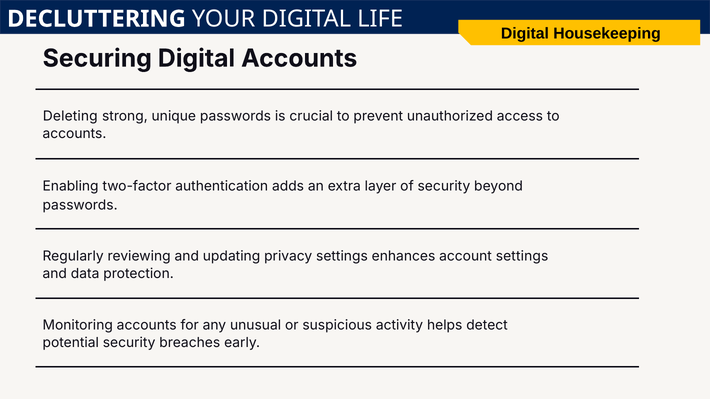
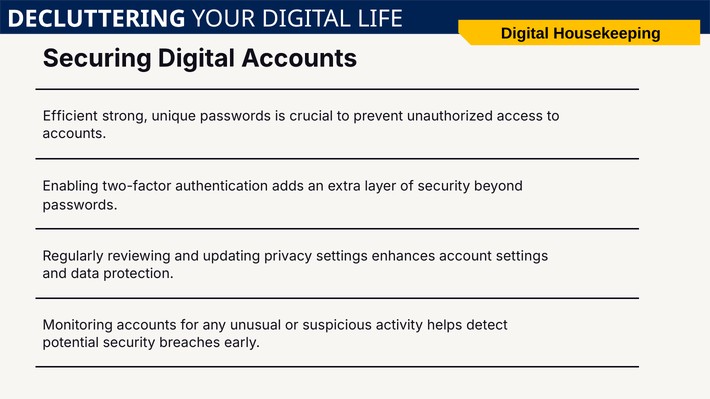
Deleting: Deleting -> Efficient (70, 116)
